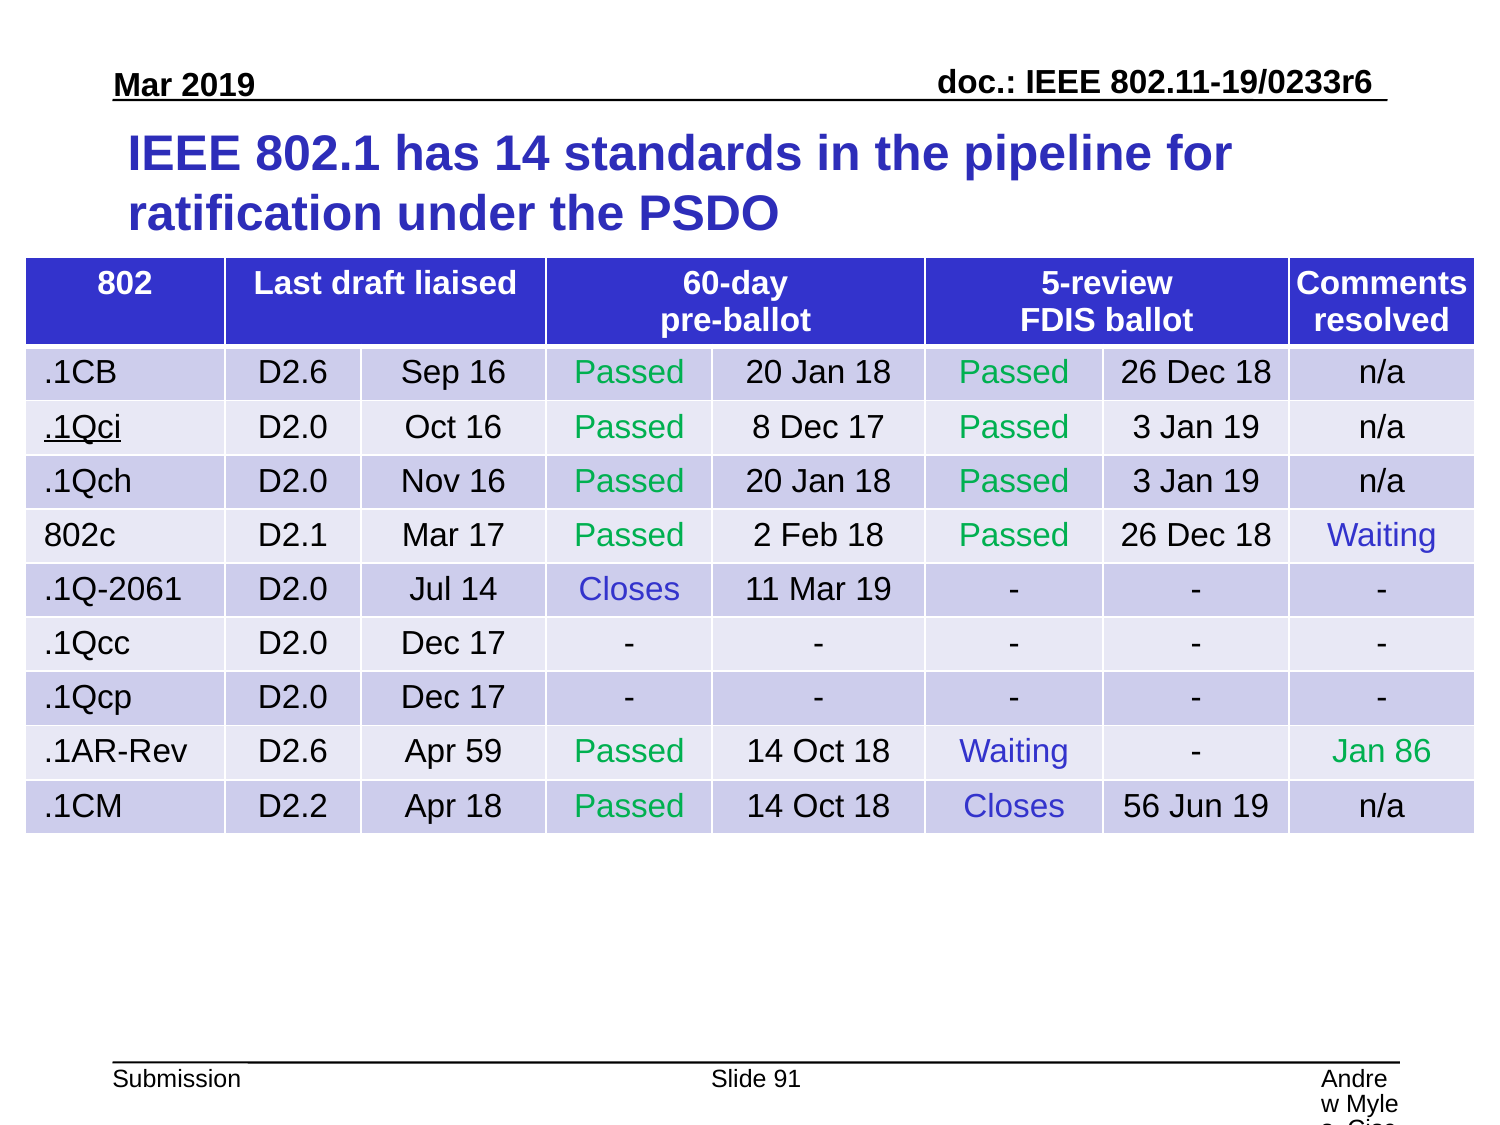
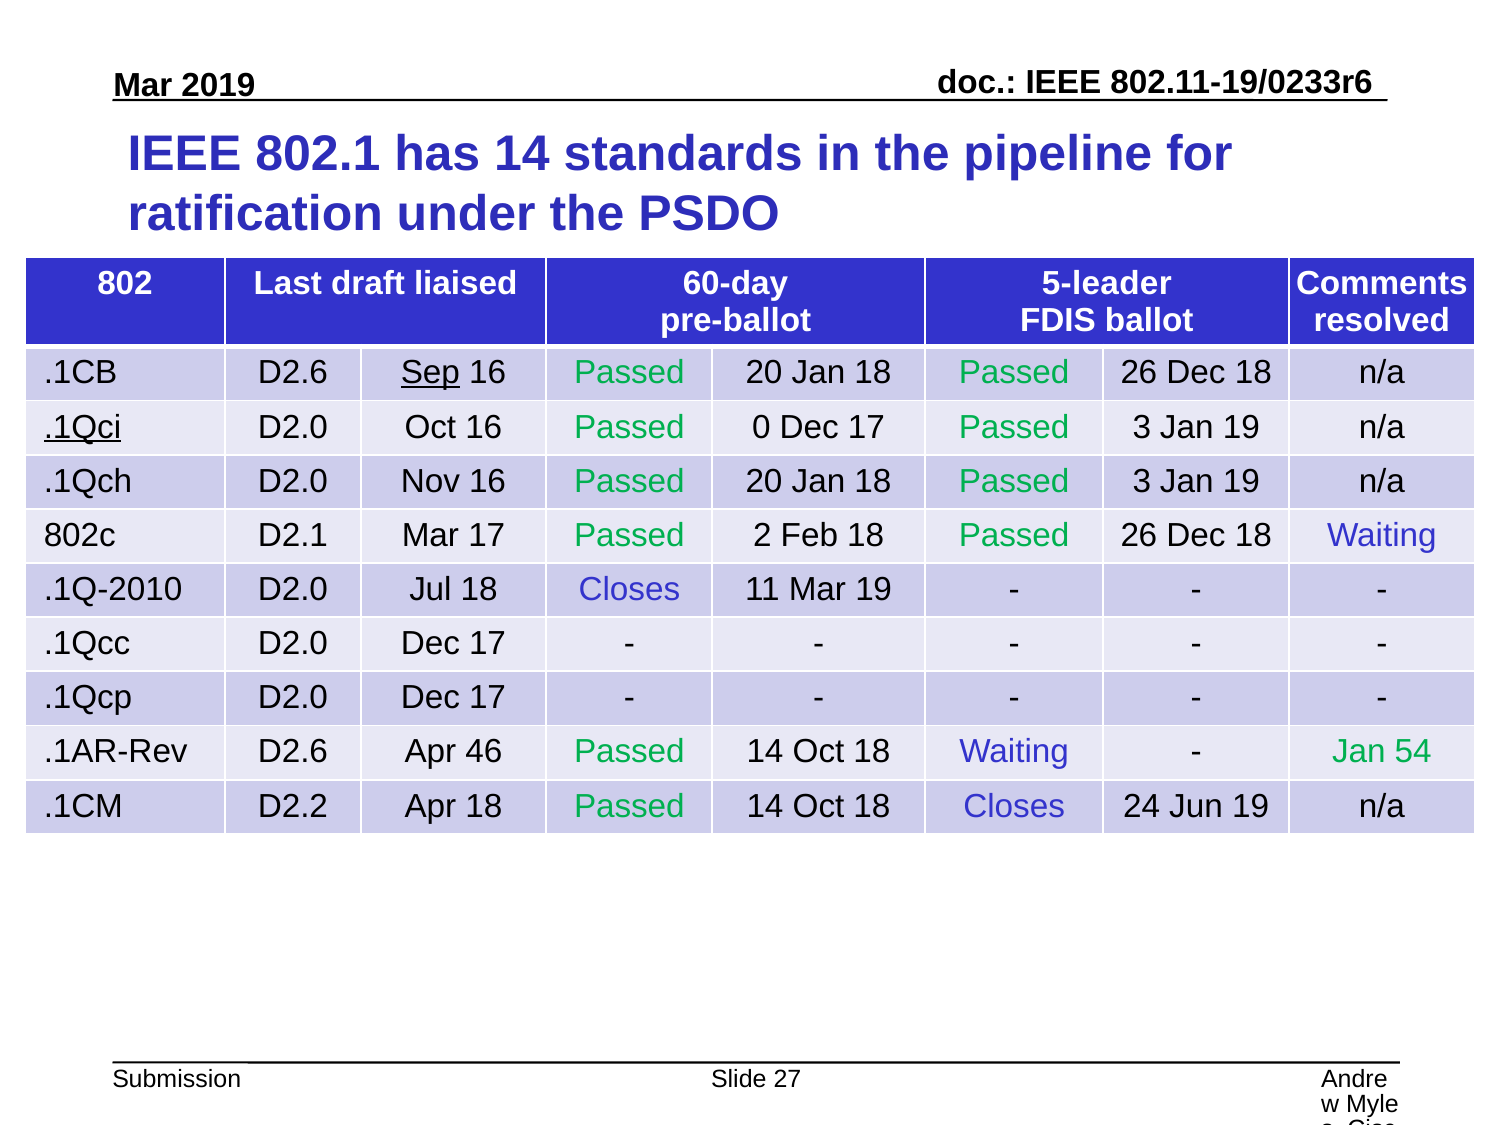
5-review: 5-review -> 5-leader (1107, 284)
Sep underline: none -> present (430, 373)
8: 8 -> 0 (761, 427)
.1Q-2061: .1Q-2061 -> .1Q-2010 (113, 590)
Jul 14: 14 -> 18 (479, 590)
59: 59 -> 46 (484, 752)
86: 86 -> 54 (1413, 752)
56: 56 -> 24 (1142, 806)
91: 91 -> 27 (787, 1079)
